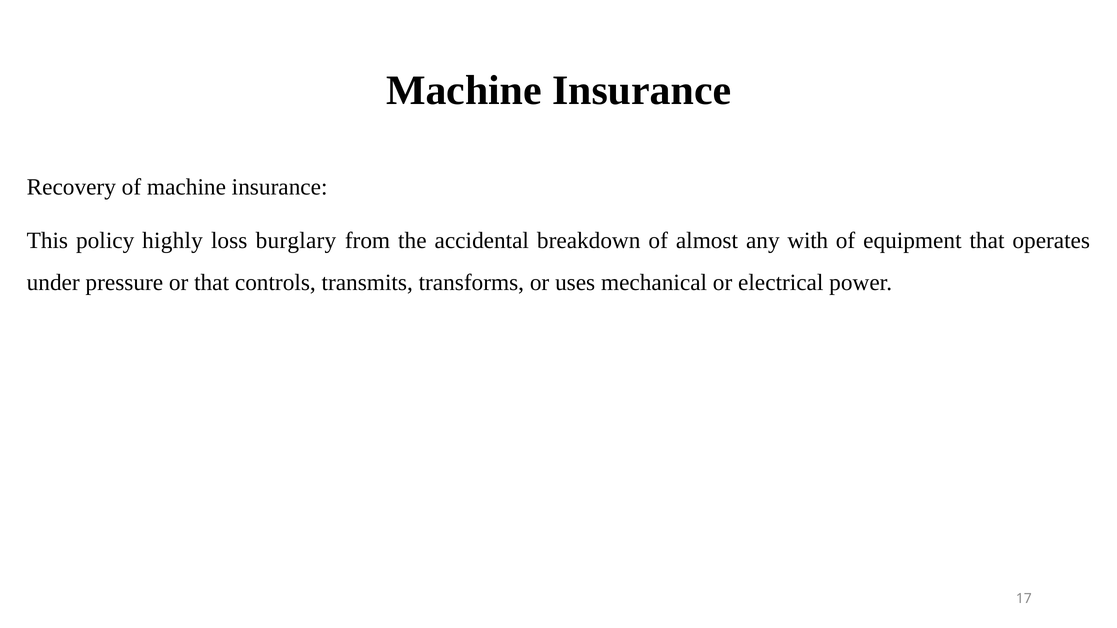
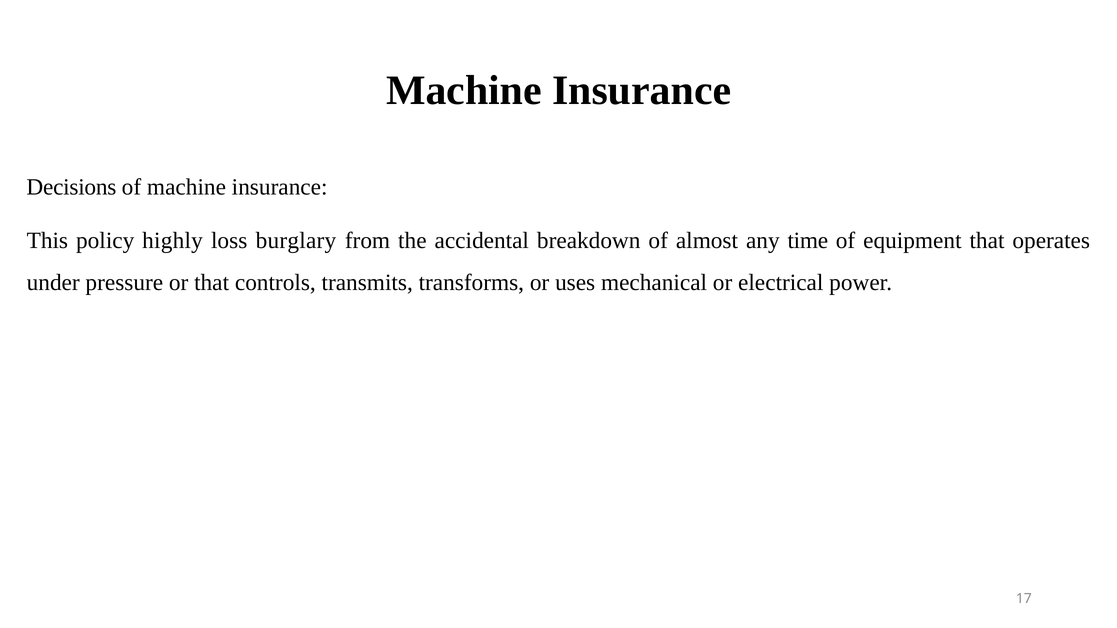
Recovery: Recovery -> Decisions (71, 187)
with: with -> time (808, 241)
